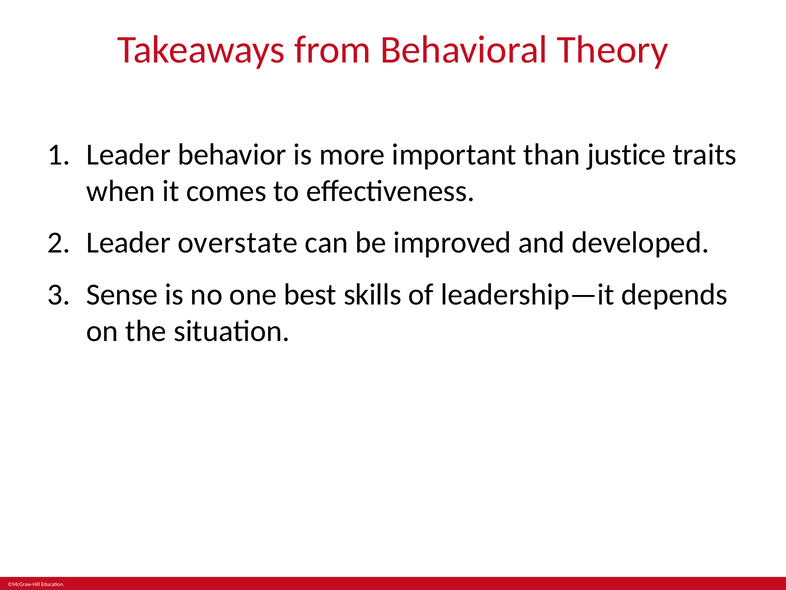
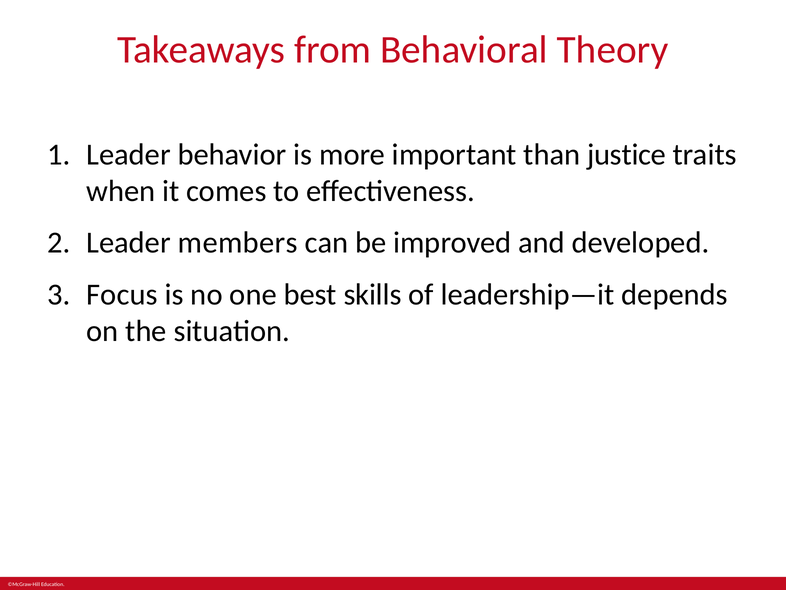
overstate: overstate -> members (238, 243)
Sense: Sense -> Focus (122, 294)
